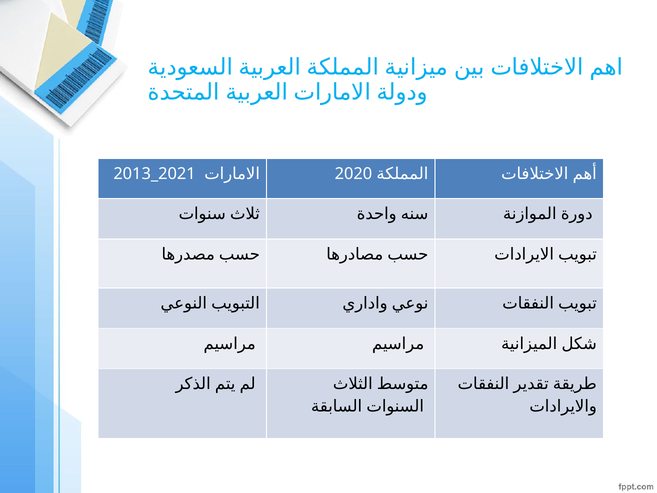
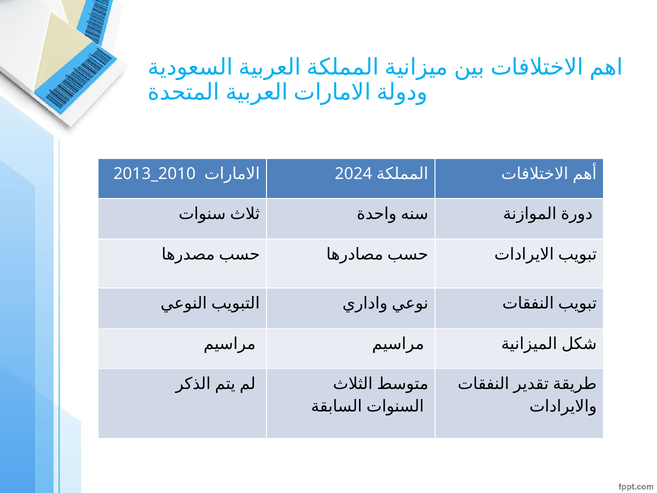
2021: 2021 -> 2010 (177, 174)
2020: 2020 -> 2024 (353, 174)
